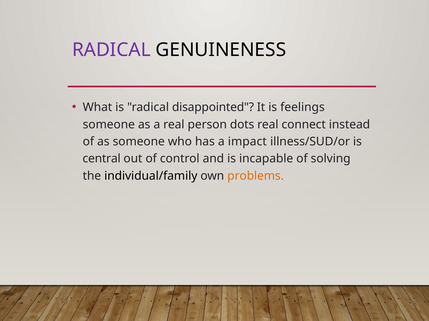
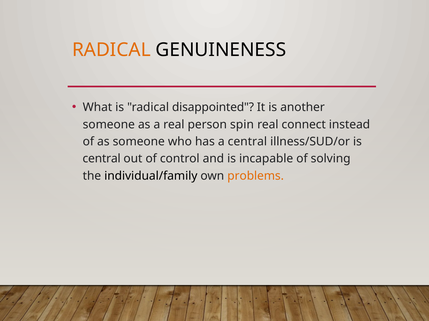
RADICAL colour: purple -> orange (111, 50)
feelings: feelings -> another (303, 108)
dots: dots -> spin (242, 125)
a impact: impact -> central (247, 142)
